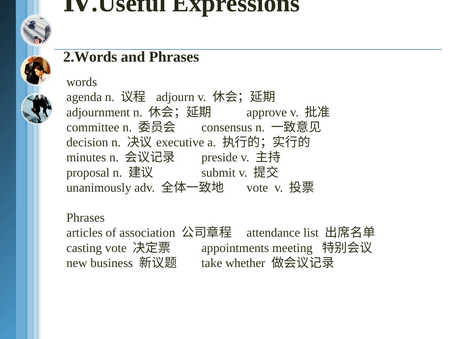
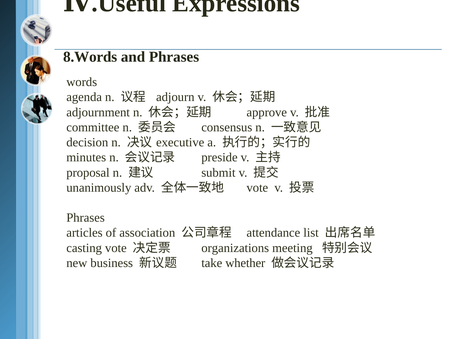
2.Words: 2.Words -> 8.Words (90, 57)
appointments: appointments -> organizations (235, 248)
